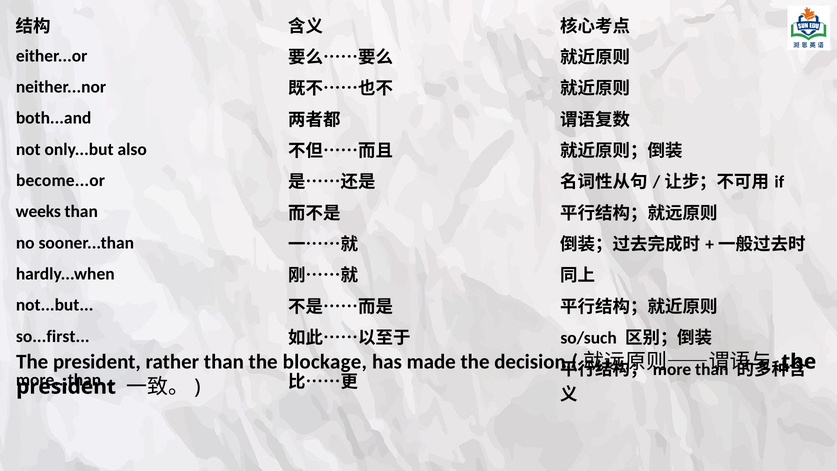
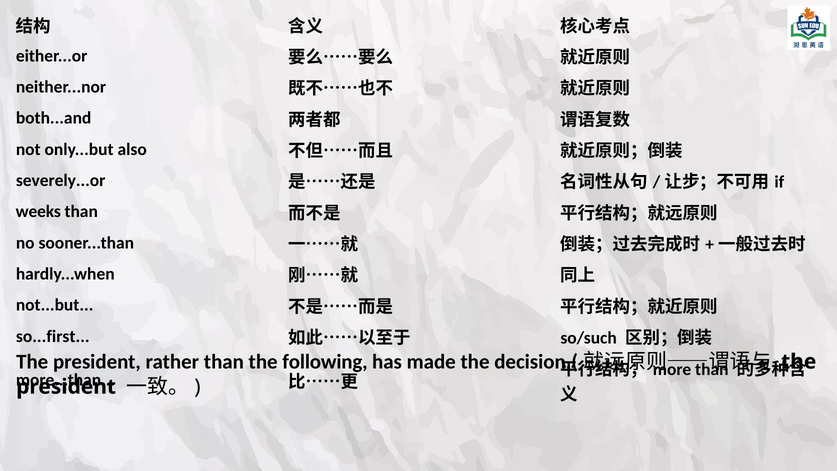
become...or: become...or -> severely...or (61, 180)
blockage: blockage -> following (325, 362)
